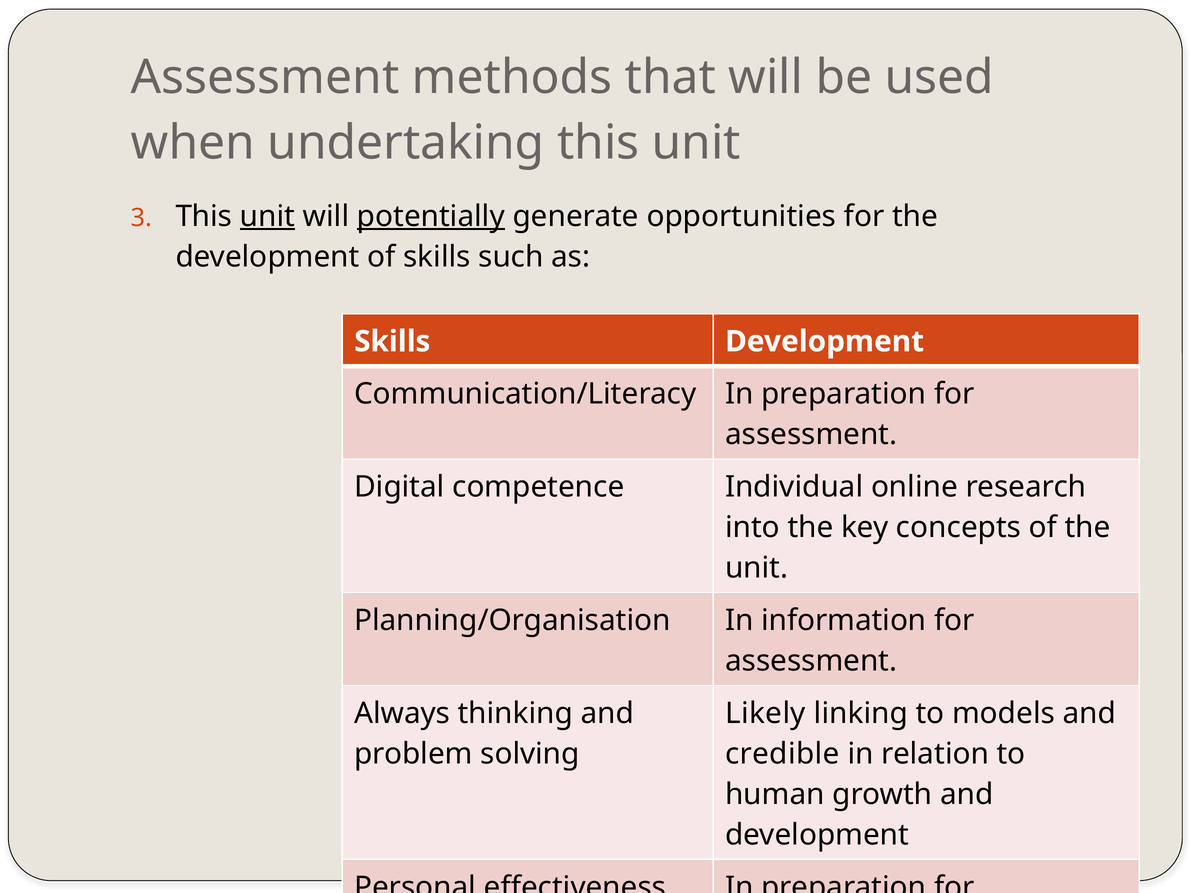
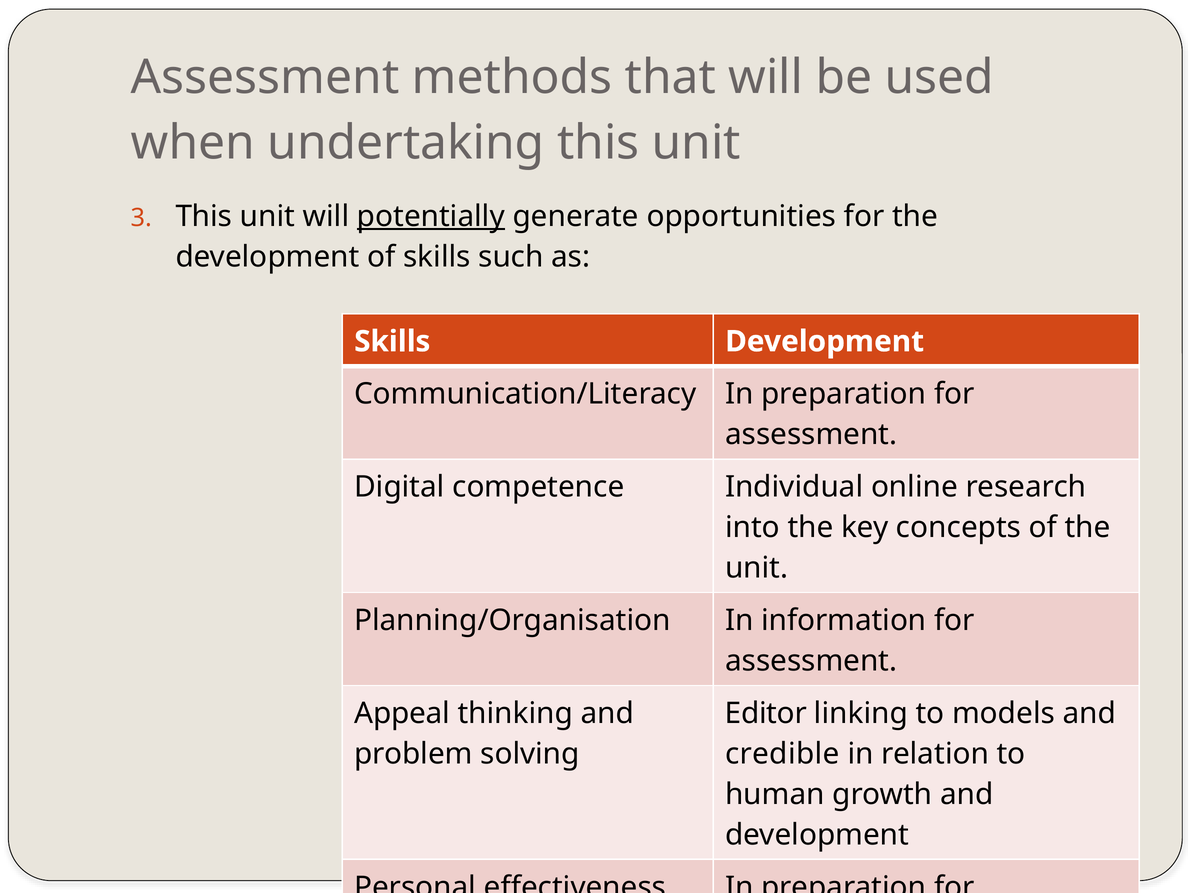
unit underline: present -> none (268, 216)
Always: Always -> Appeal (402, 714)
Likely: Likely -> Editor (766, 714)
